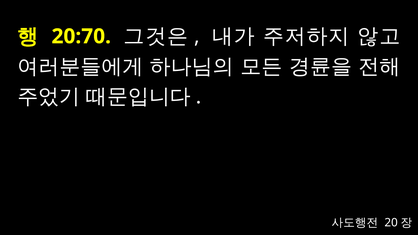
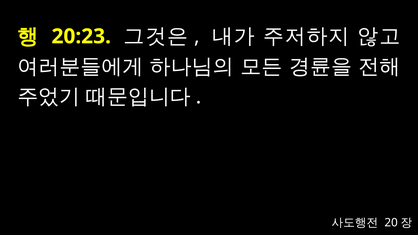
20:70: 20:70 -> 20:23 (81, 36)
